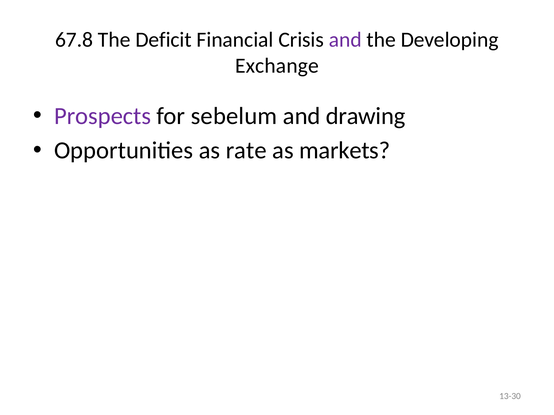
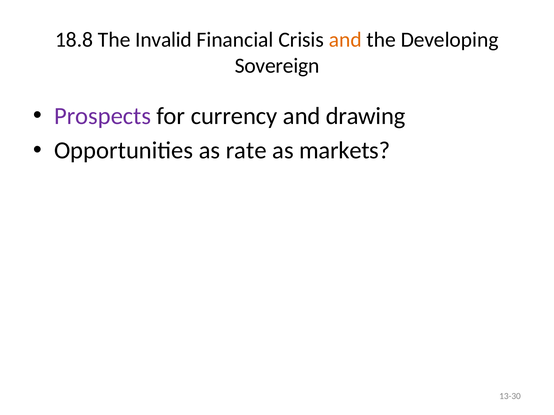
67.8: 67.8 -> 18.8 (74, 40)
Deficit: Deficit -> Invalid (164, 40)
and colour: purple -> orange (345, 40)
Exchange: Exchange -> Sovereign (277, 66)
sebelum: sebelum -> currency (234, 116)
